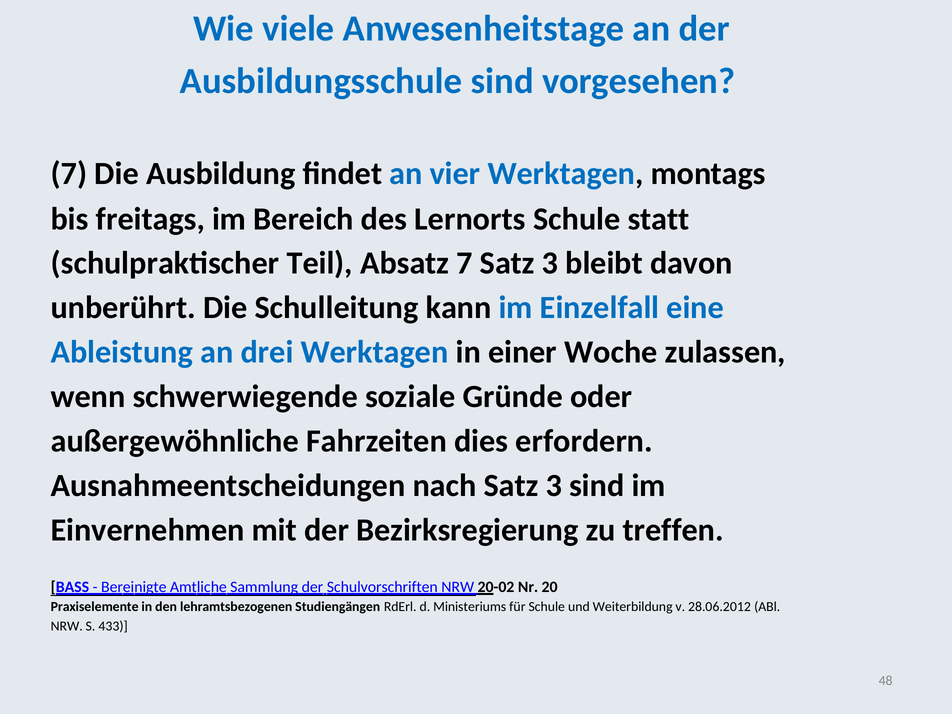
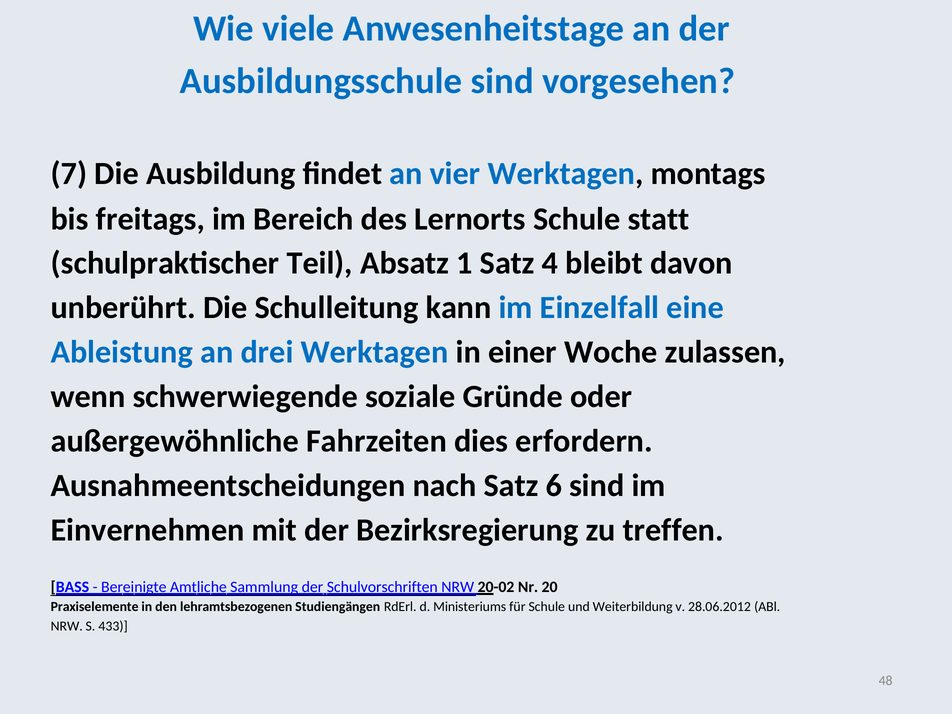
Absatz 7: 7 -> 1 (465, 263)
3: 3 -> 4 (550, 263)
nach Satz 3: 3 -> 6 (554, 485)
